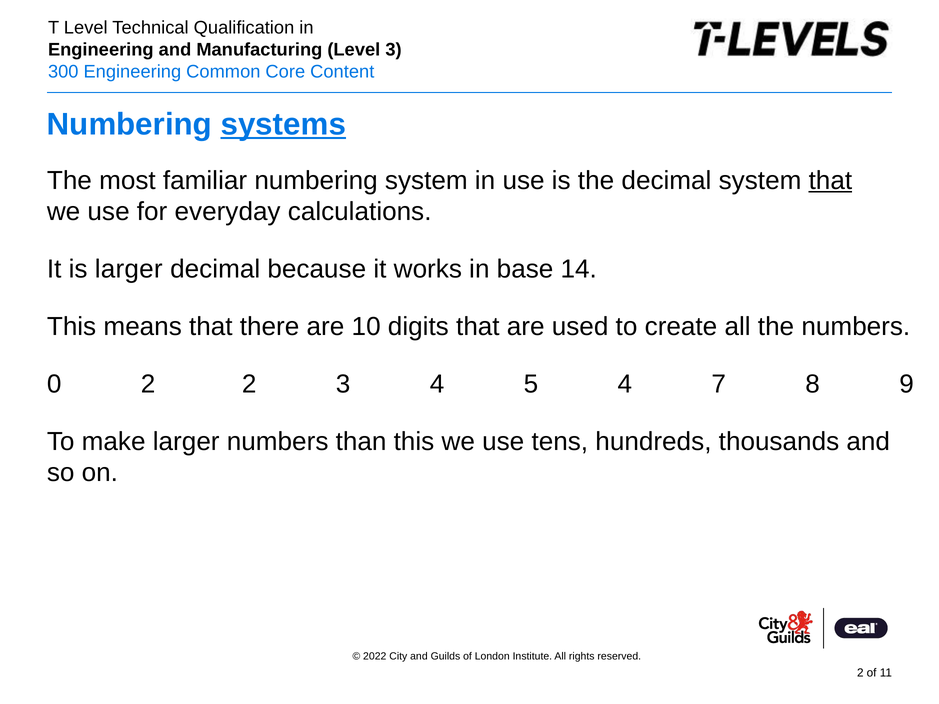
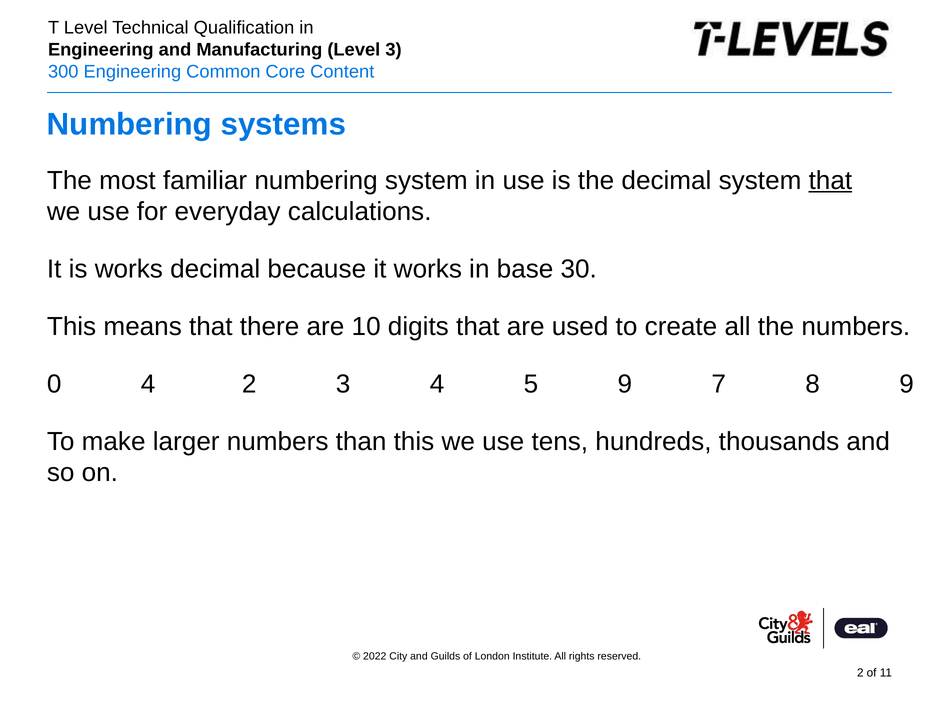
systems underline: present -> none (283, 124)
is larger: larger -> works (129, 269)
14: 14 -> 30 (579, 269)
0 2: 2 -> 4 (148, 384)
5 4: 4 -> 9 (625, 384)
